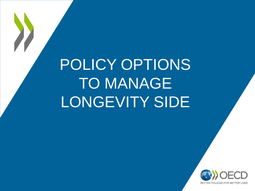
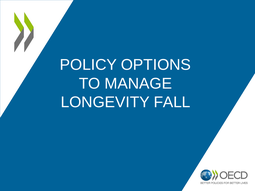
SIDE: SIDE -> FALL (172, 102)
